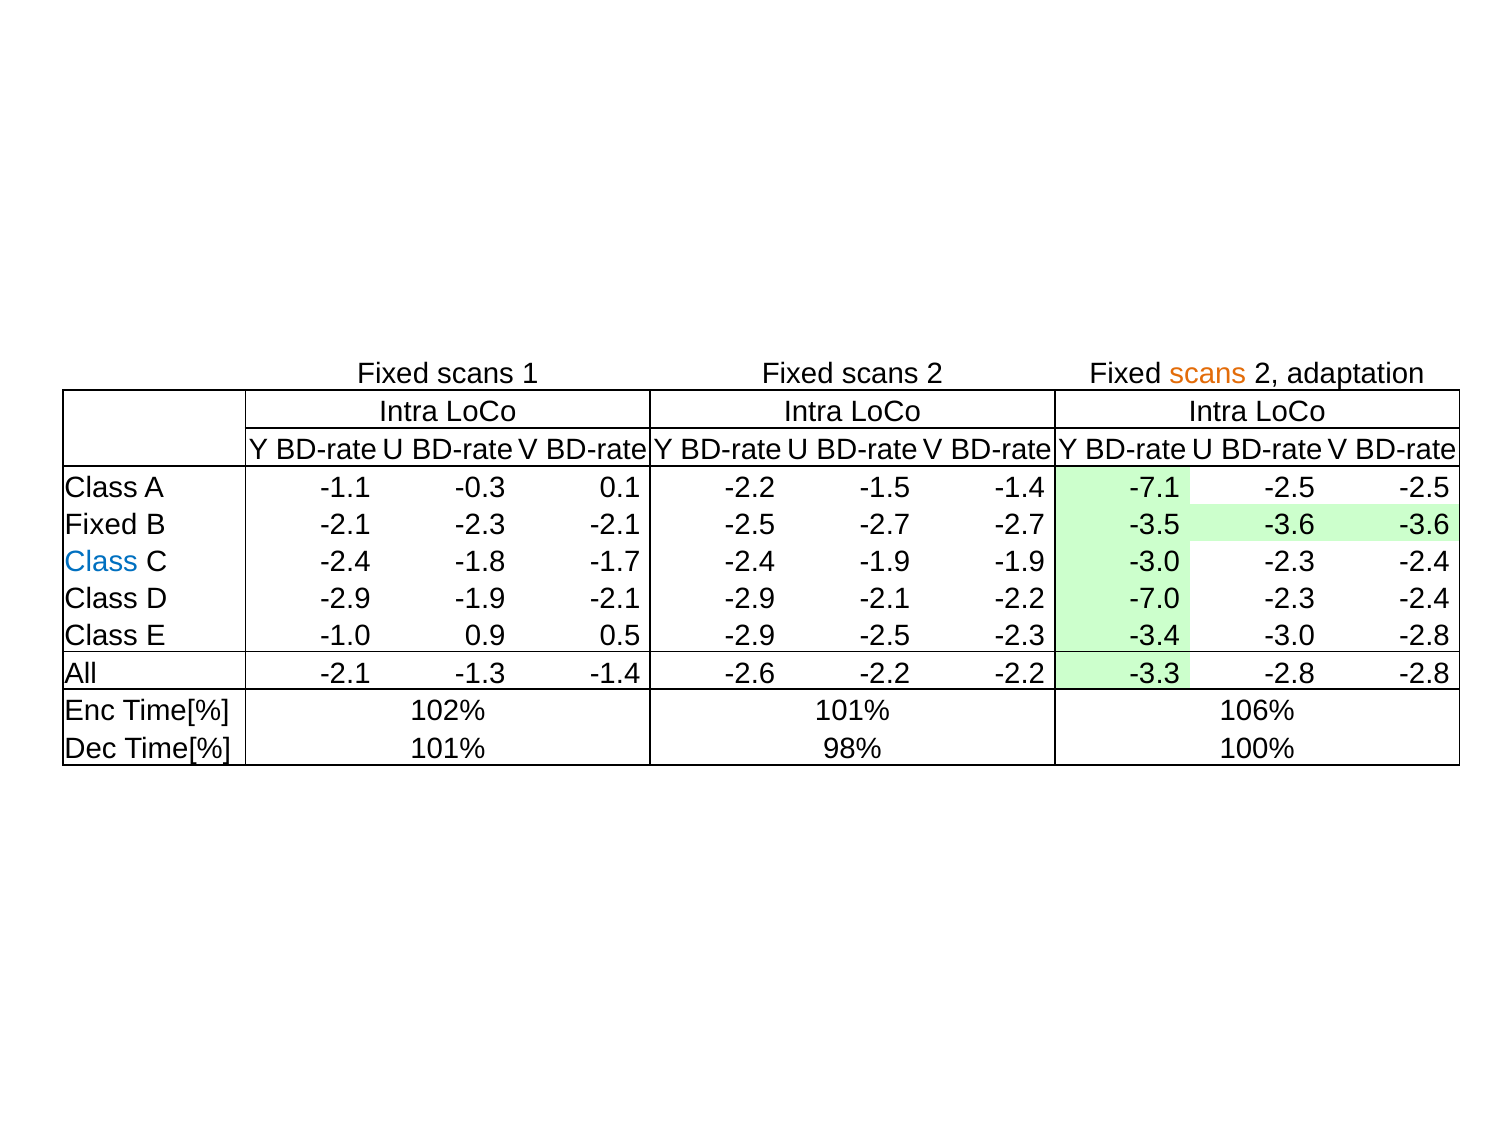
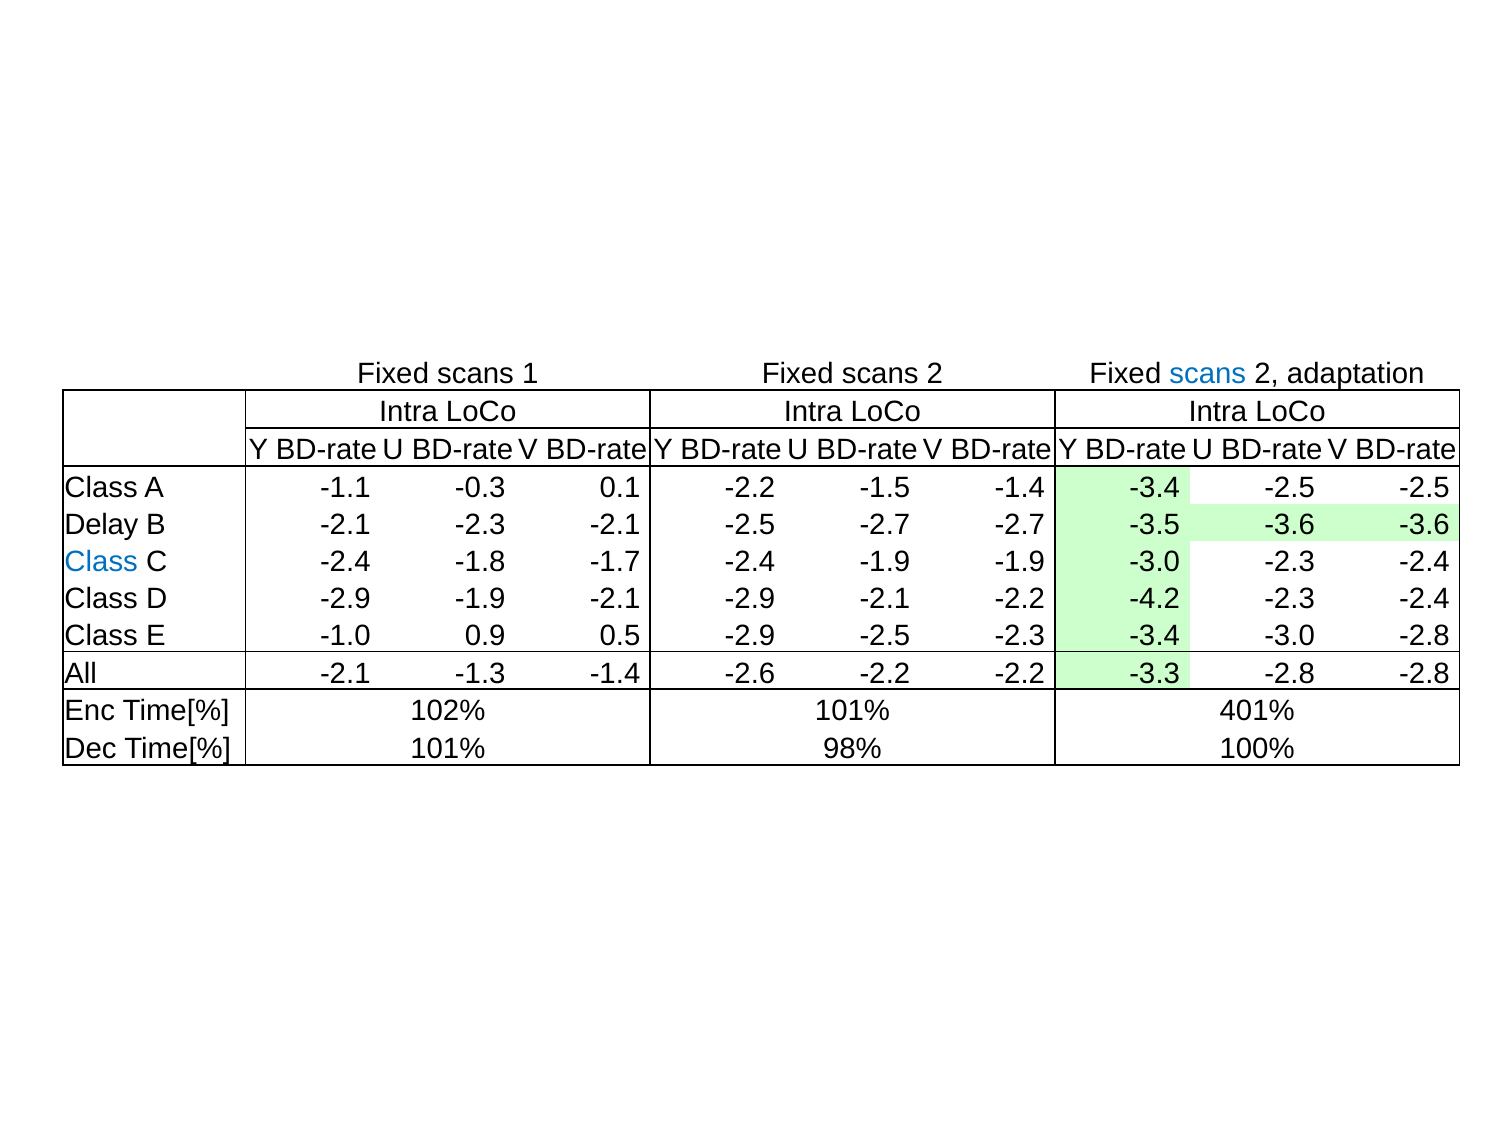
scans colour: orange -> blue (1208, 374)
-1.4 -7.1: -7.1 -> -3.4 (1155, 488)
Fixed: Fixed -> Delay (101, 525)
-7.0: -7.0 -> -4.2 (1155, 599)
106%: 106% -> 401% (1257, 711)
